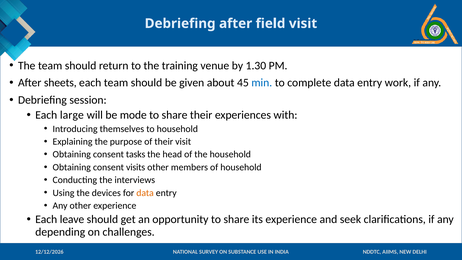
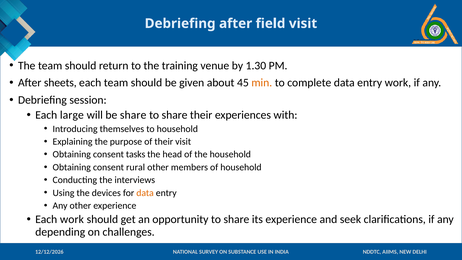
min colour: blue -> orange (262, 83)
be mode: mode -> share (133, 115)
visits: visits -> rural (136, 167)
Each leave: leave -> work (72, 219)
